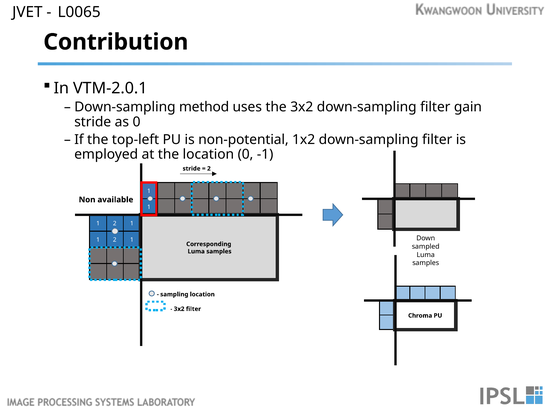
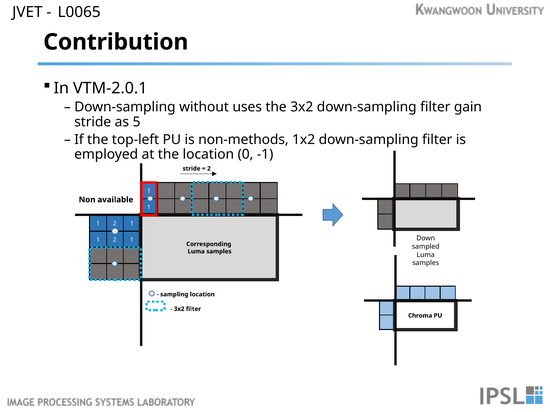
method: method -> without (204, 107)
as 0: 0 -> 5 (137, 122)
non-potential: non-potential -> non-methods (243, 140)
